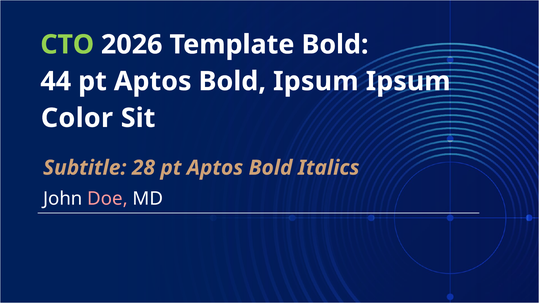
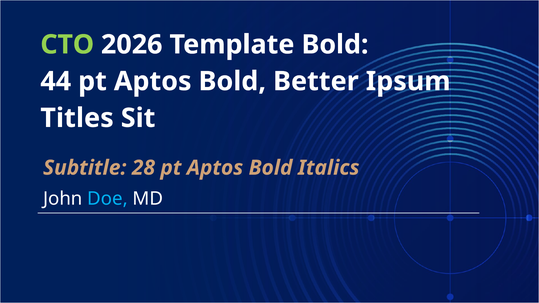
Bold Ipsum: Ipsum -> Better (316, 81)
Color: Color -> Titles (77, 118)
Doe colour: pink -> light blue (108, 199)
